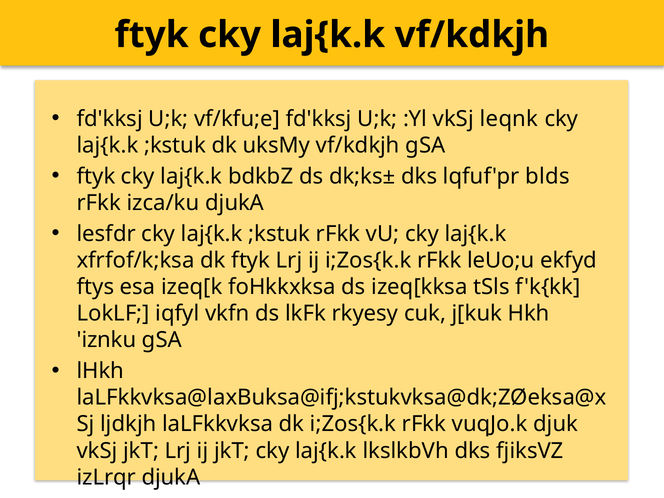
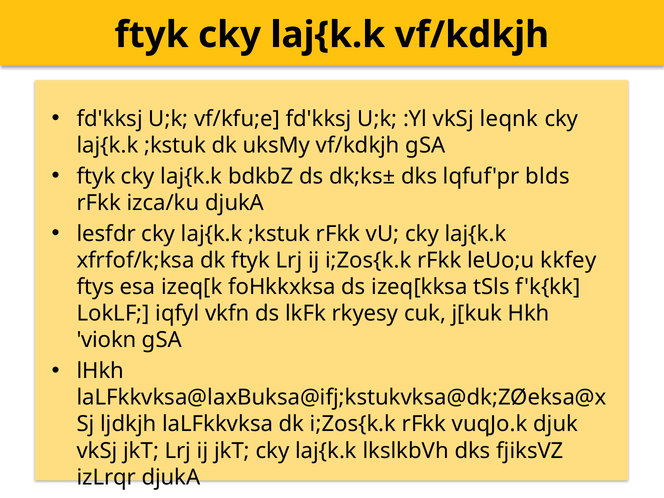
ekfyd: ekfyd -> kkfey (568, 260)
iznku: iznku -> viokn (107, 340)
